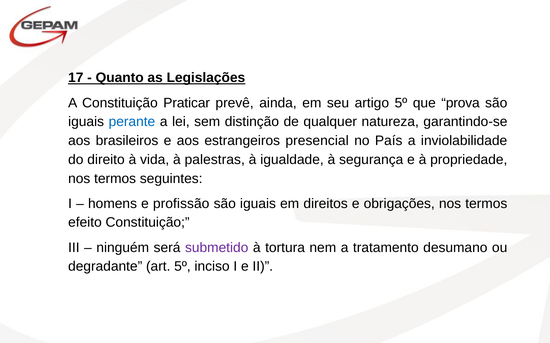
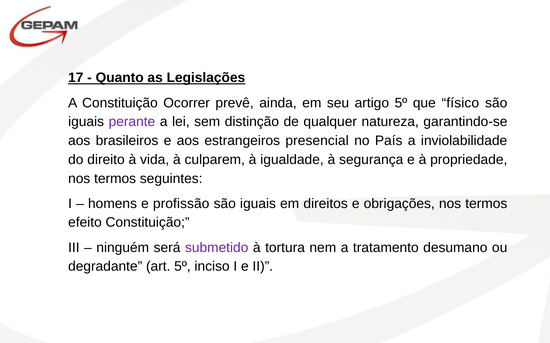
Praticar: Praticar -> Ocorrer (187, 103)
prova: prova -> físico (460, 103)
perante colour: blue -> purple (132, 122)
palestras: palestras -> culparem (215, 160)
